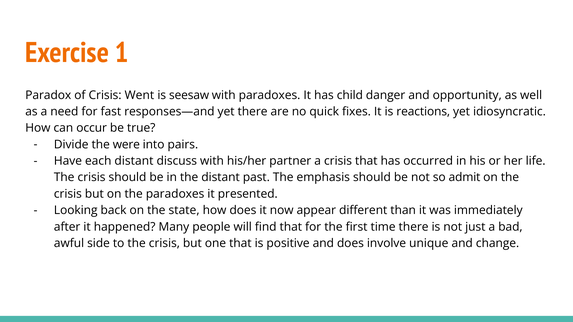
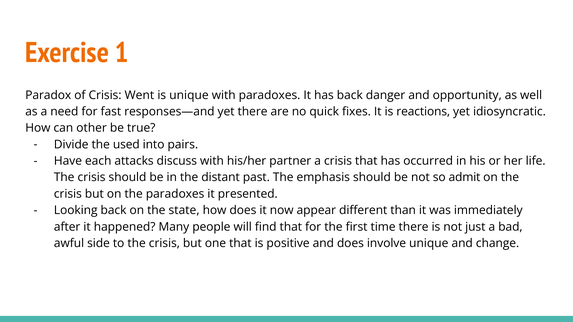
is seesaw: seesaw -> unique (189, 95)
has child: child -> back (350, 95)
occur: occur -> other (92, 128)
were: were -> used (126, 145)
each distant: distant -> attacks (134, 161)
